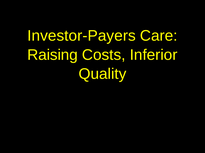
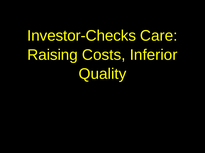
Investor-Payers: Investor-Payers -> Investor-Checks (82, 36)
